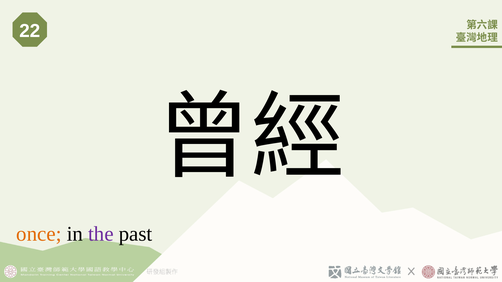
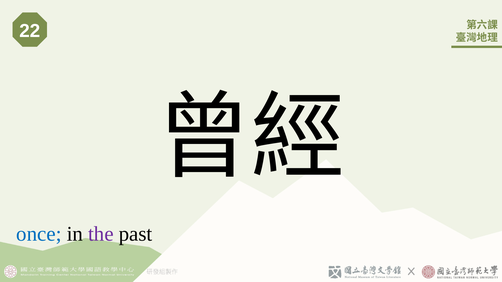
once colour: orange -> blue (39, 234)
